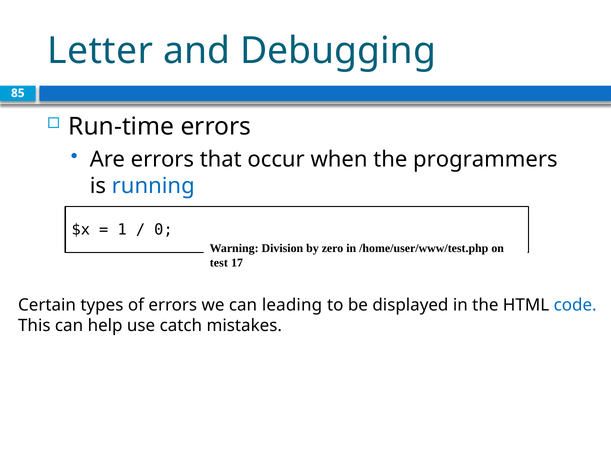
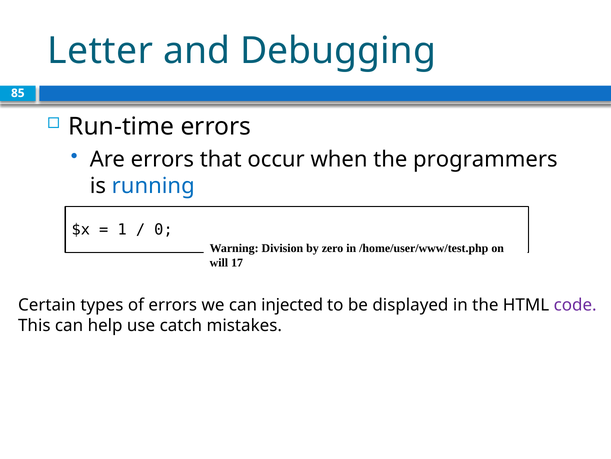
test: test -> will (219, 262)
leading: leading -> injected (292, 305)
code colour: blue -> purple (575, 305)
